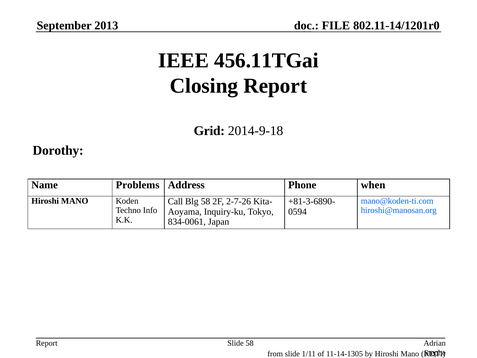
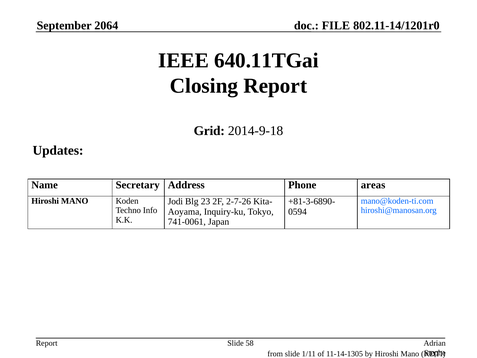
2013: 2013 -> 2064 (106, 25)
456.11TGai: 456.11TGai -> 640.11TGai (266, 60)
Dorothy: Dorothy -> Updates (58, 150)
Problems: Problems -> Secretary (138, 185)
when: when -> areas (373, 185)
Call: Call -> Jodi (175, 201)
Blg 58: 58 -> 23 (206, 201)
834-0061: 834-0061 -> 741-0061 (187, 222)
